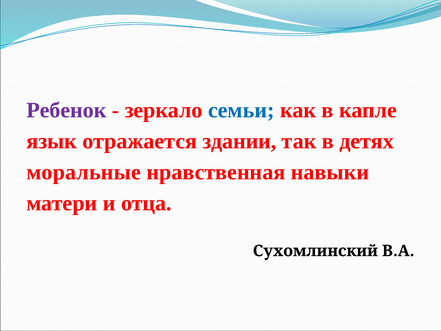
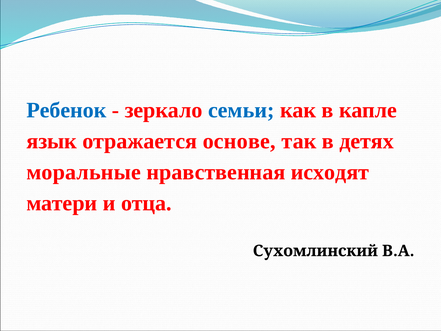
Ребенок colour: purple -> blue (66, 110)
здании: здании -> основе (239, 141)
навыки: навыки -> исходят (330, 172)
